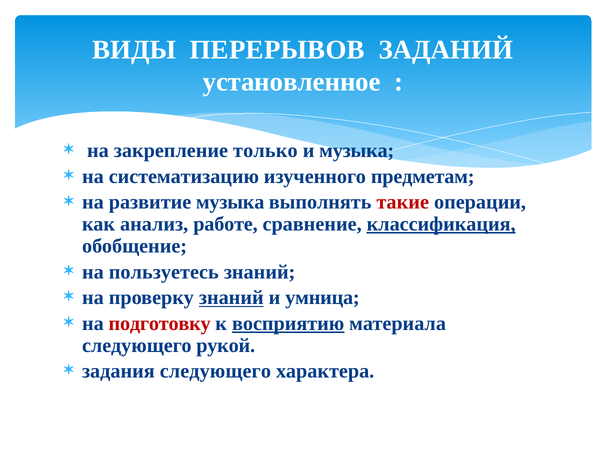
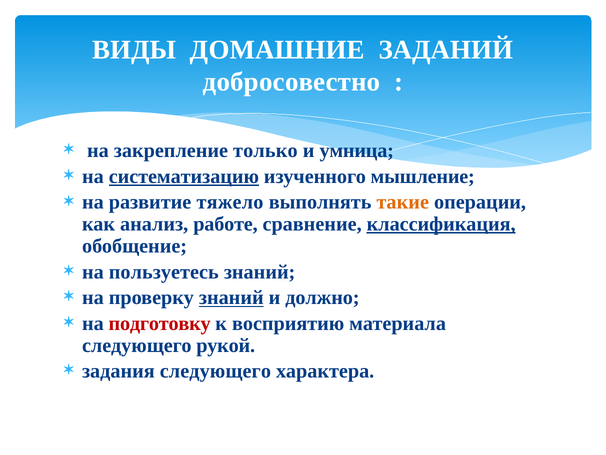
ПЕРЕРЫВОВ: ПЕРЕРЫВОВ -> ДОМАШНИЕ (277, 50)
установленное: установленное -> добросовестно (292, 82)
и музыка: музыка -> умница (357, 150)
систематизацию underline: none -> present (184, 176)
предметам: предметам -> мышление (423, 176)
развитие музыка: музыка -> тяжело (230, 202)
такие colour: red -> orange (403, 202)
умница: умница -> должно (322, 297)
восприятию underline: present -> none (288, 323)
